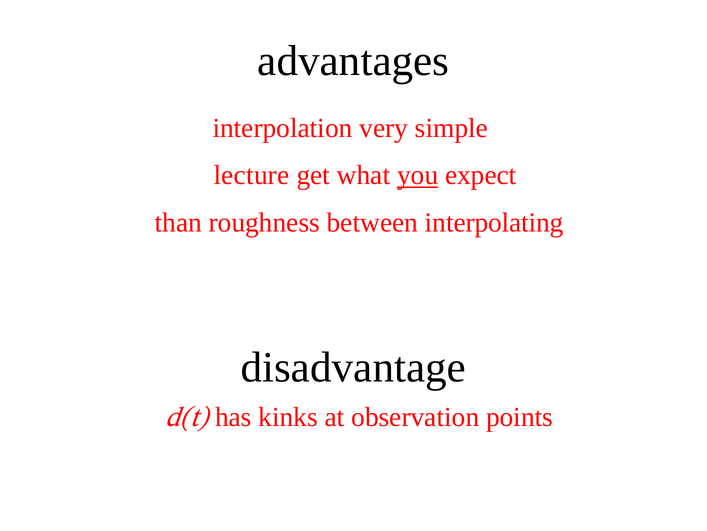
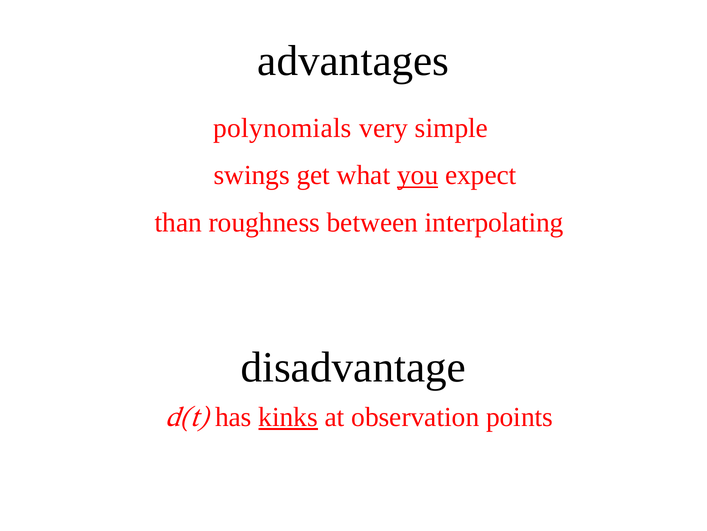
interpolation: interpolation -> polynomials (282, 128)
lecture: lecture -> swings (252, 175)
kinks underline: none -> present (288, 417)
